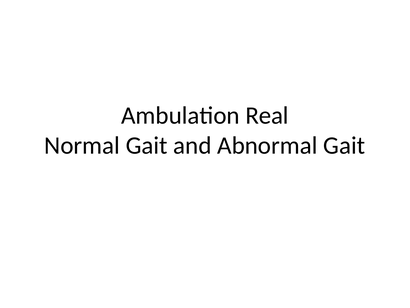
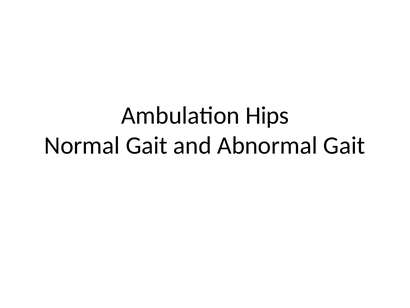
Real: Real -> Hips (267, 115)
